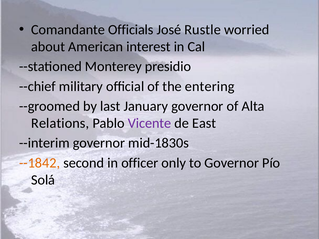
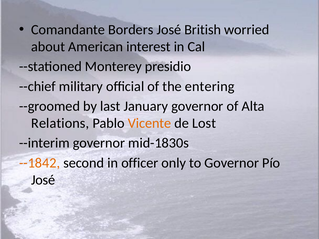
Officials: Officials -> Borders (131, 30)
Rustle: Rustle -> British (203, 30)
Vicente colour: purple -> orange (150, 123)
East: East -> Lost (204, 123)
Solá: Solá -> José (43, 180)
